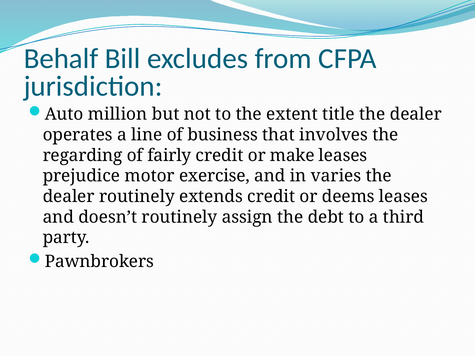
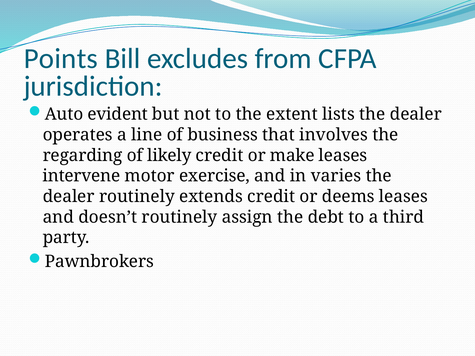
Behalf: Behalf -> Points (61, 59)
million: million -> evident (118, 114)
title: title -> lists (338, 114)
fairly: fairly -> likely (169, 156)
prejudice: prejudice -> intervene (81, 176)
